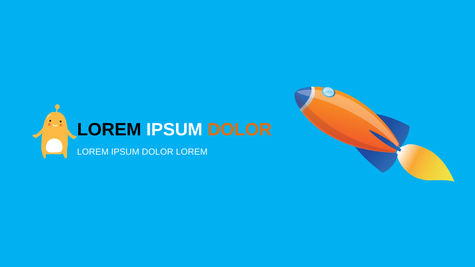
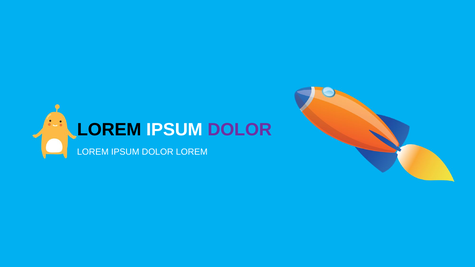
DOLOR colour: orange -> purple (240, 130)
